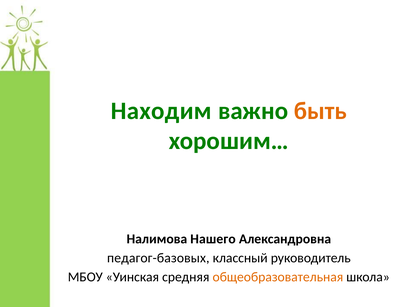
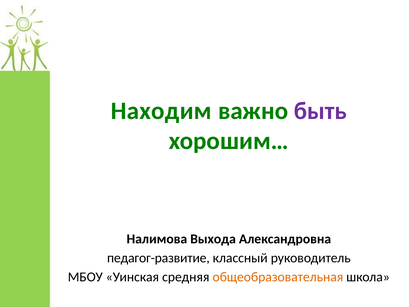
быть colour: orange -> purple (320, 111)
Нашего: Нашего -> Выхода (213, 239)
педагог-базовых: педагог-базовых -> педагог-развитие (158, 258)
